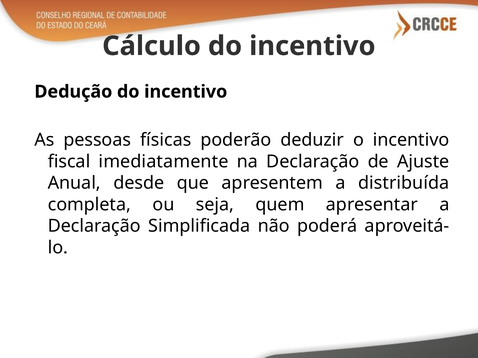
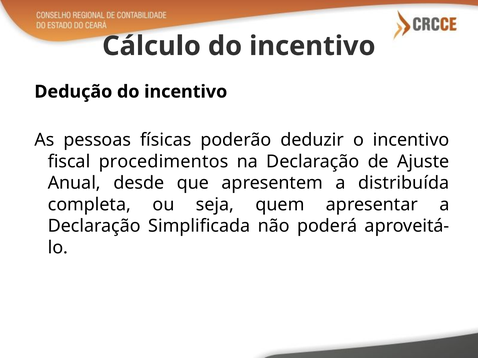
imediatamente: imediatamente -> procedimentos (164, 162)
